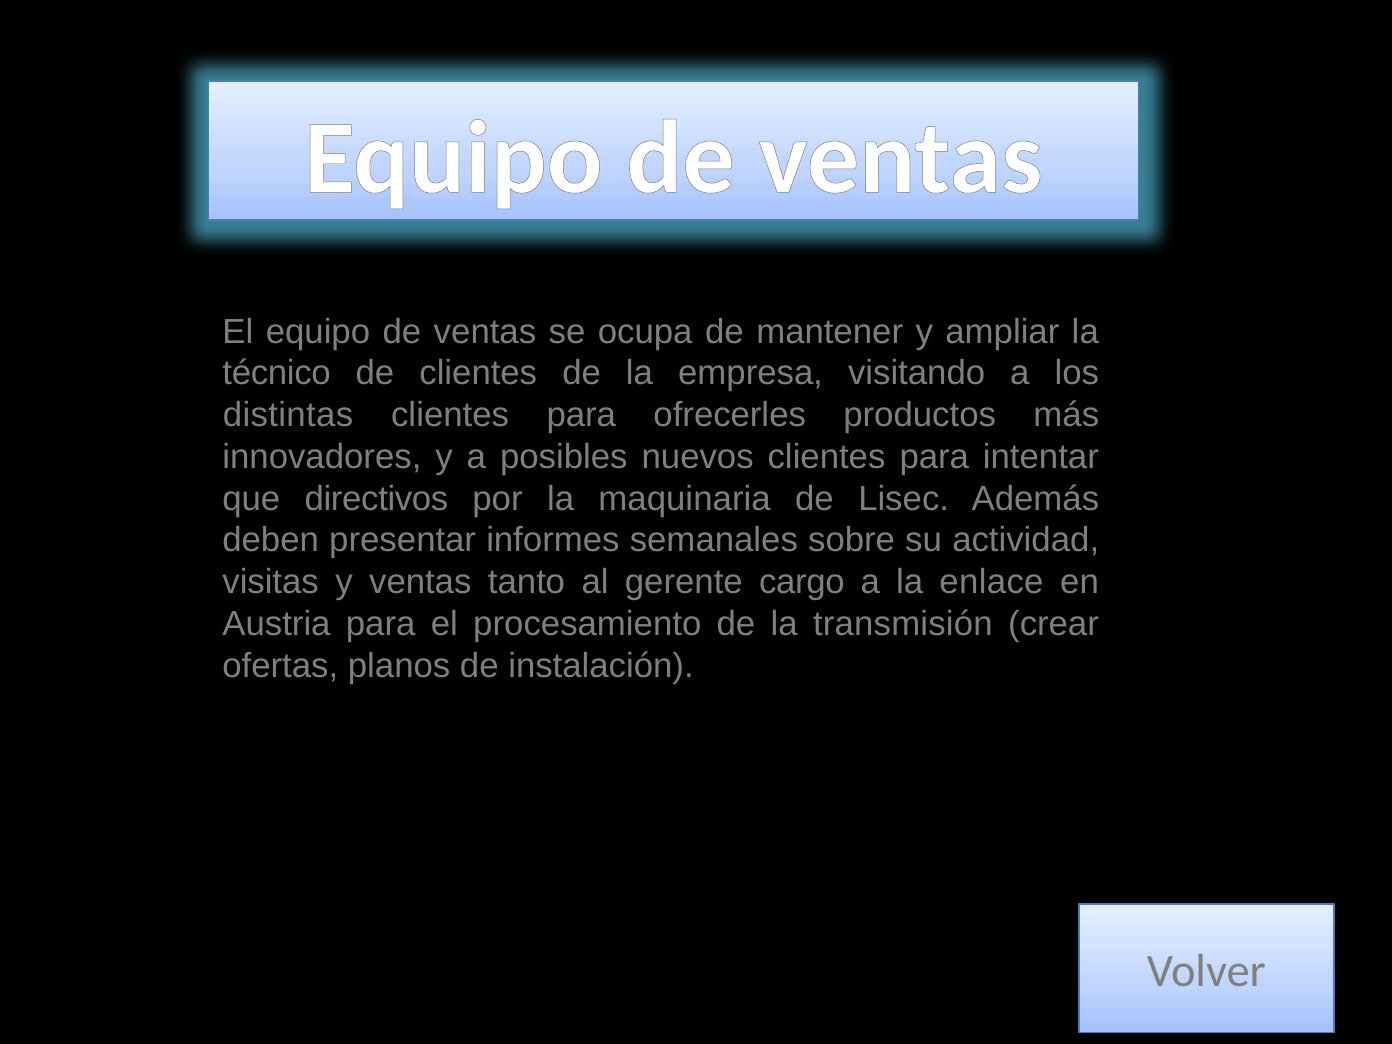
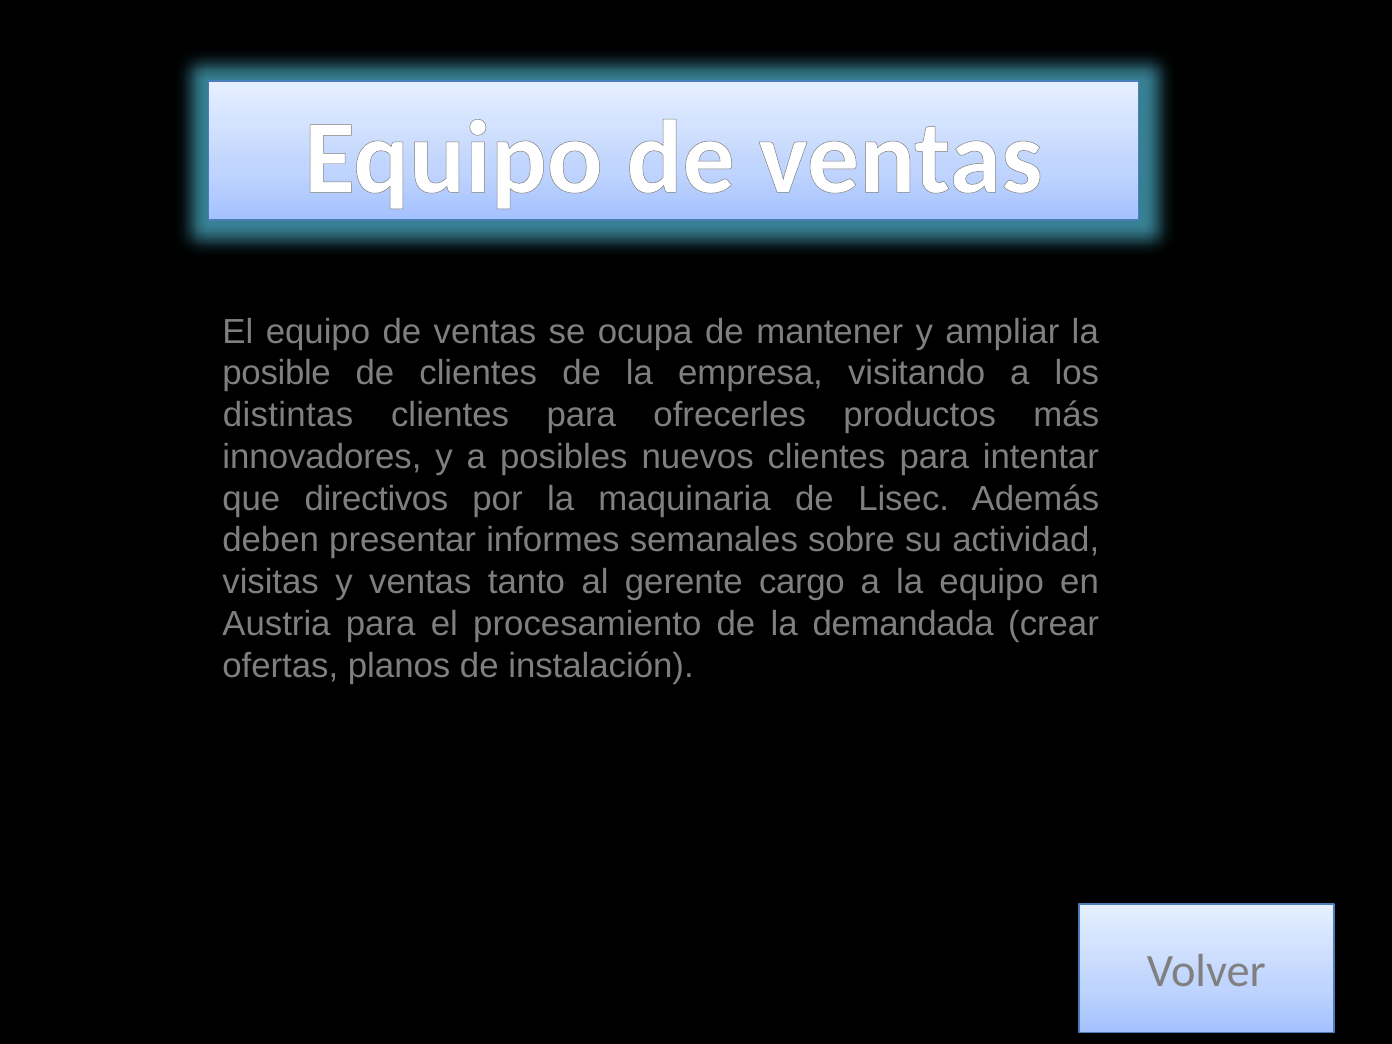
técnico: técnico -> posible (277, 373)
la enlace: enlace -> equipo (992, 582)
transmisión: transmisión -> demandada (903, 624)
